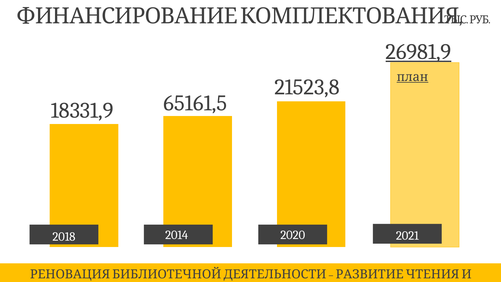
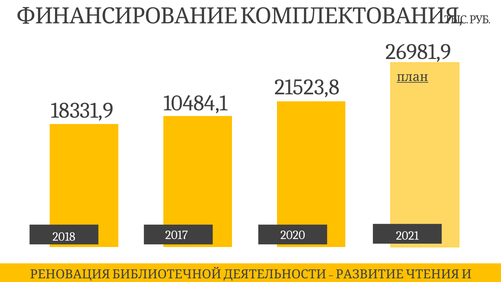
26981,9 underline: present -> none (418, 52)
65161,5: 65161,5 -> 10484,1 (195, 103)
2014: 2014 -> 2017 (177, 235)
